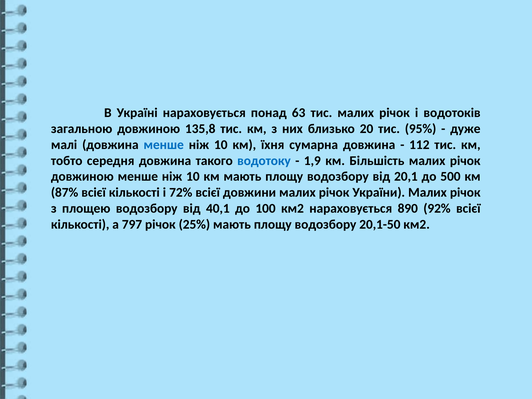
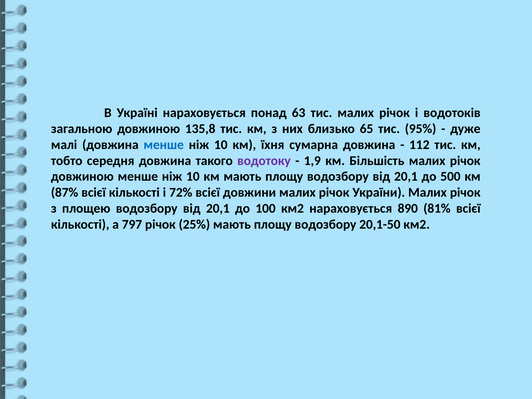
20: 20 -> 65 (367, 129)
водотоку colour: blue -> purple (264, 161)
площею водозбору від 40,1: 40,1 -> 20,1 (218, 209)
92%: 92% -> 81% (437, 209)
